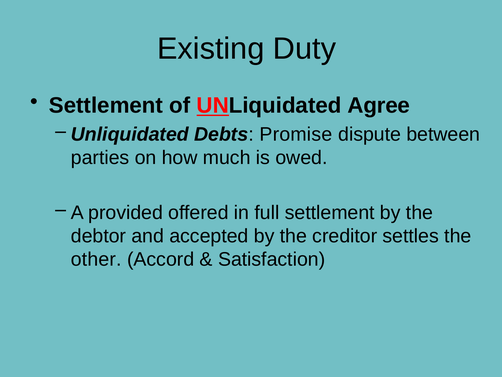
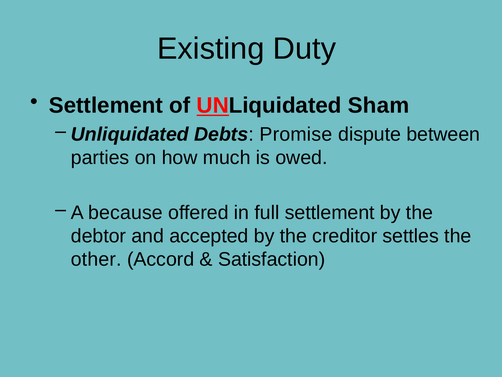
Agree: Agree -> Sham (379, 105)
provided: provided -> because (125, 212)
